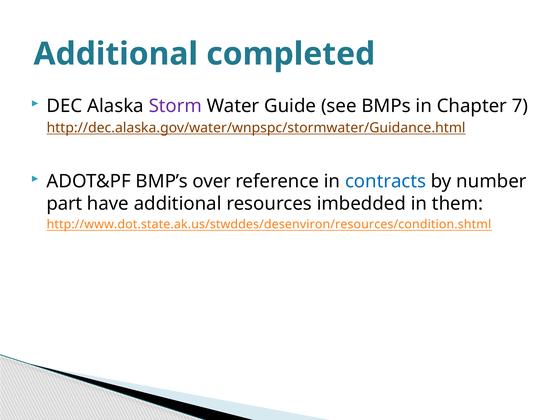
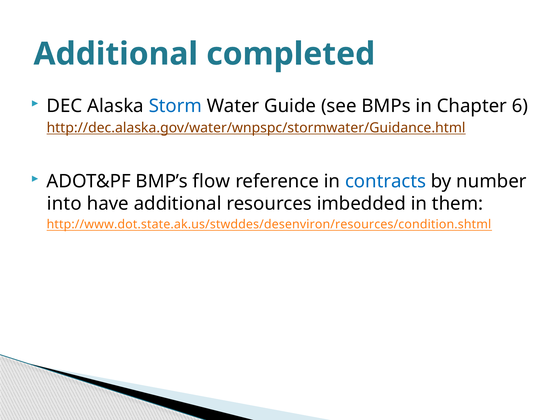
Storm colour: purple -> blue (175, 106)
7: 7 -> 6 (520, 106)
over: over -> flow (211, 181)
part: part -> into (64, 204)
